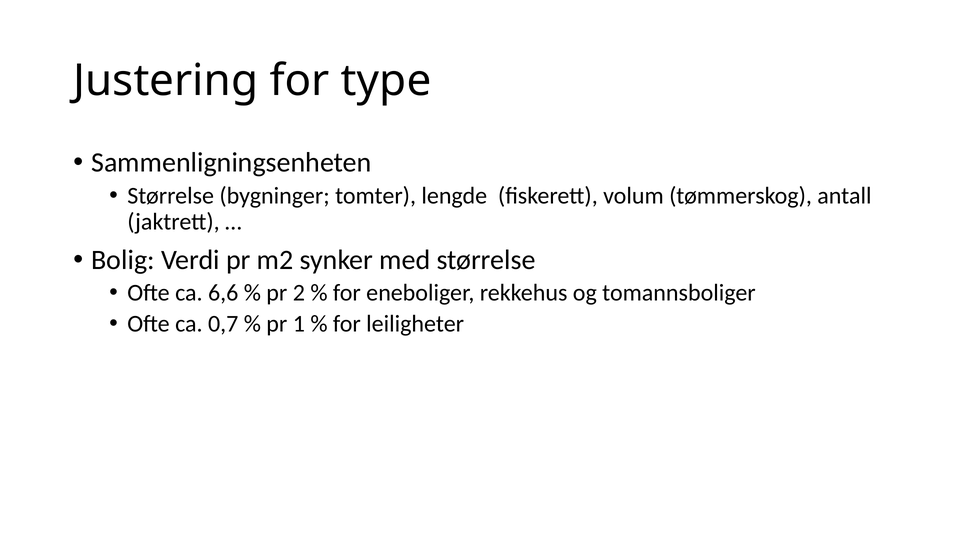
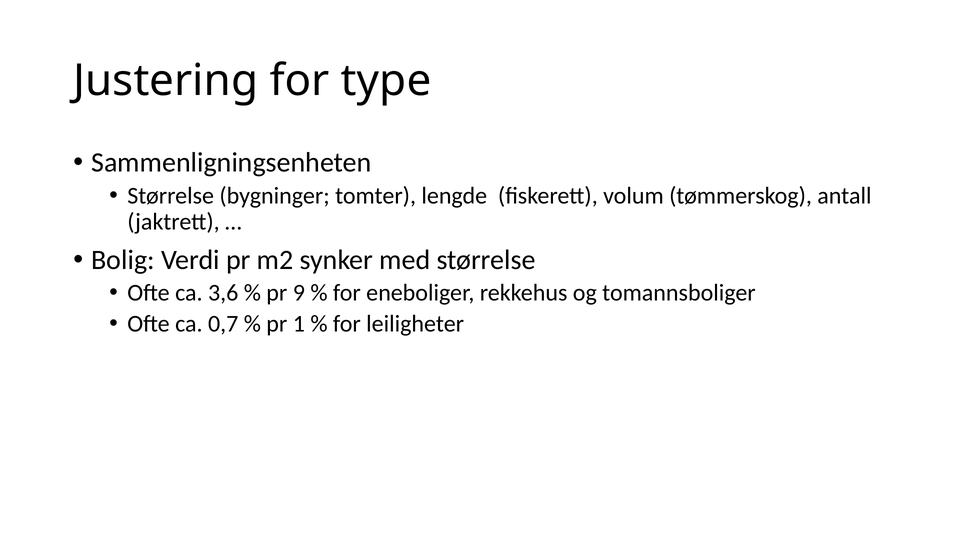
6,6: 6,6 -> 3,6 (223, 293)
2: 2 -> 9 (299, 293)
